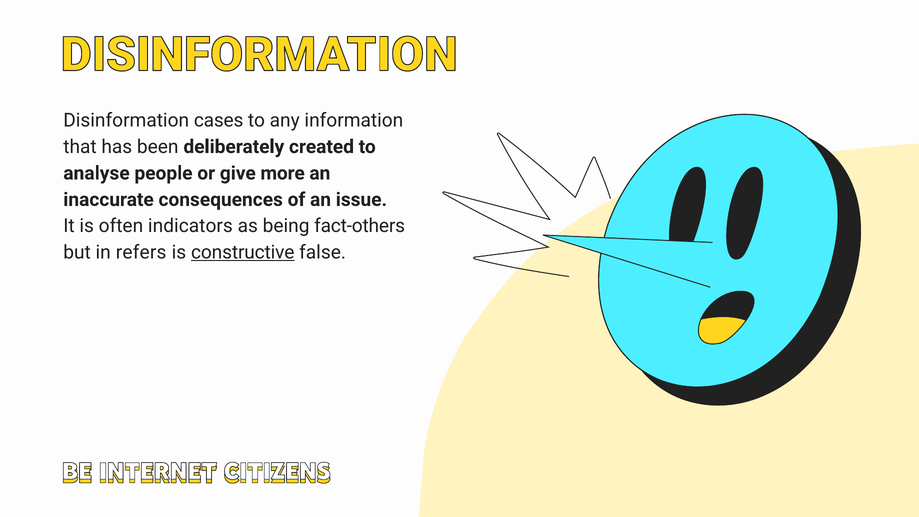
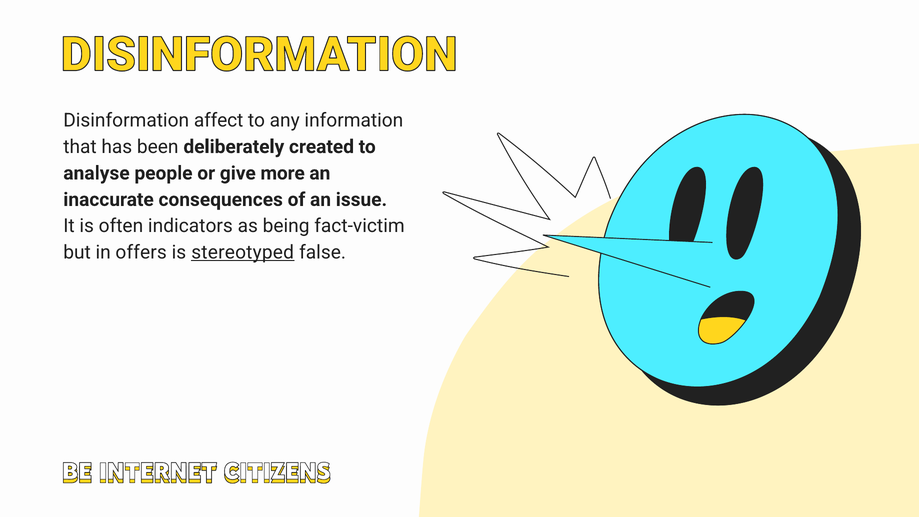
cases: cases -> affect (219, 120)
fact-others: fact-others -> fact-victim (359, 226)
refers: refers -> offers (141, 252)
constructive: constructive -> stereotyped (243, 252)
